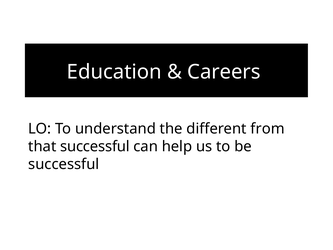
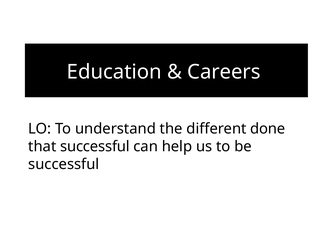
from: from -> done (268, 129)
